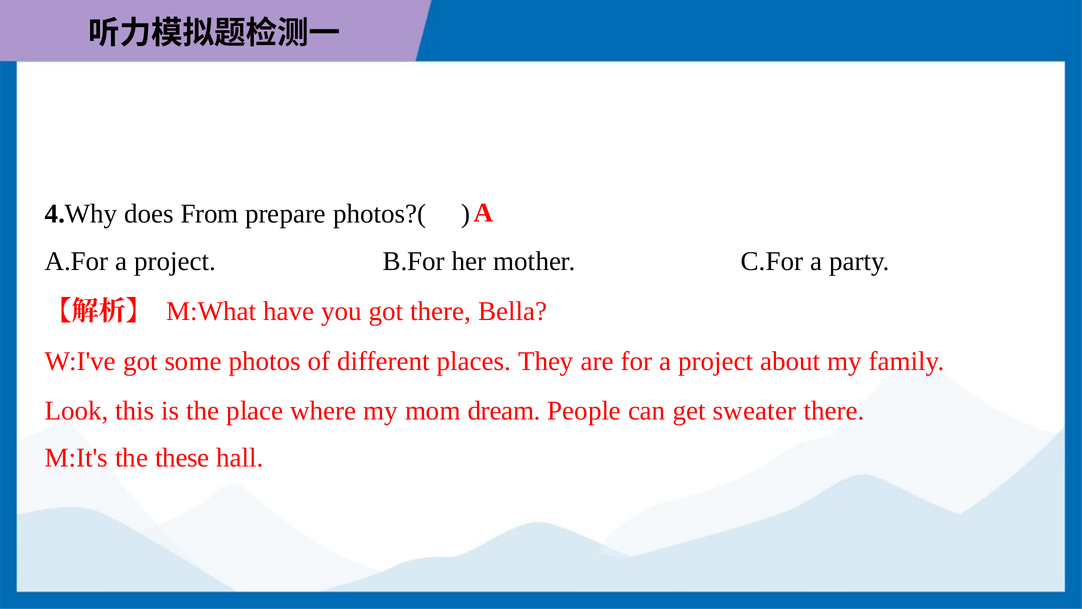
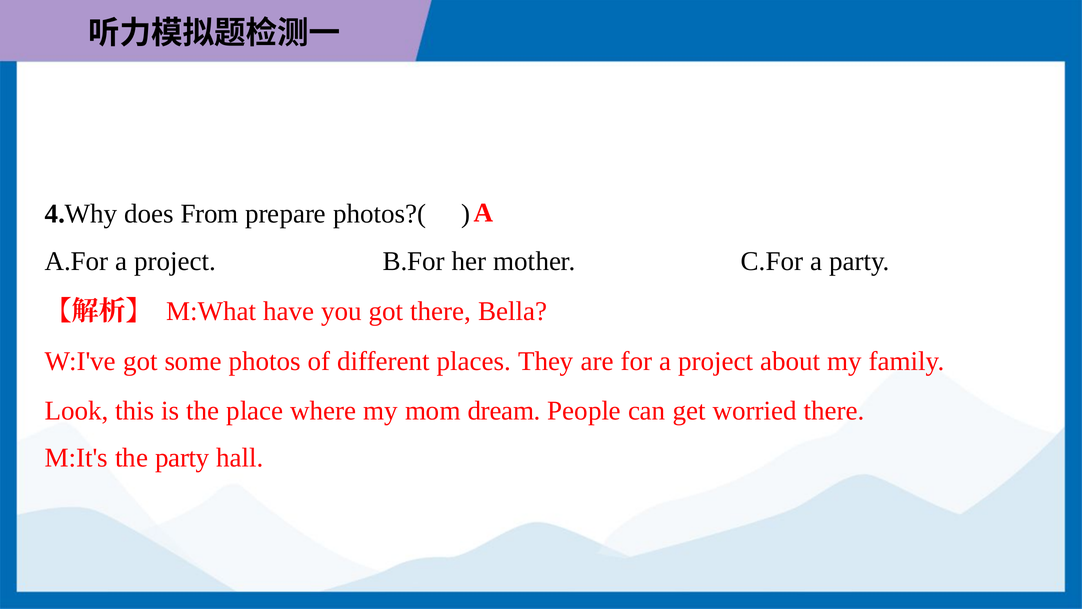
sweater: sweater -> worried (755, 410)
the these: these -> party (182, 458)
